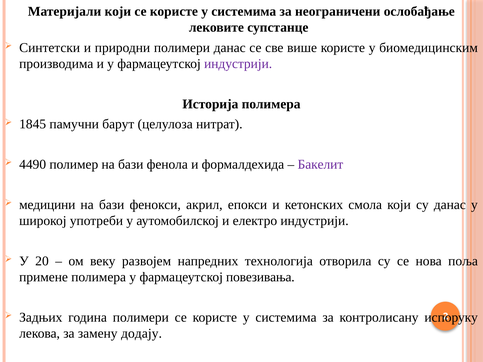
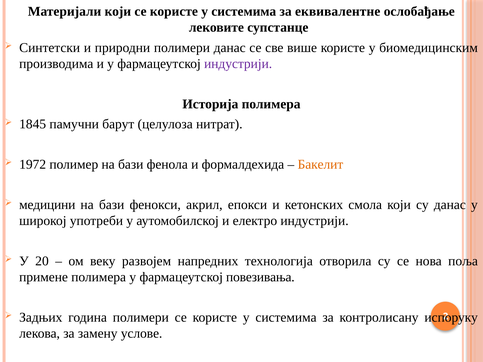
неограничени: неограничени -> еквивалентне (338, 11)
4490: 4490 -> 1972 (33, 164)
Бакелит colour: purple -> orange (320, 164)
додају: додају -> услове (142, 334)
